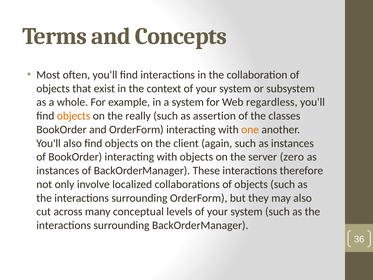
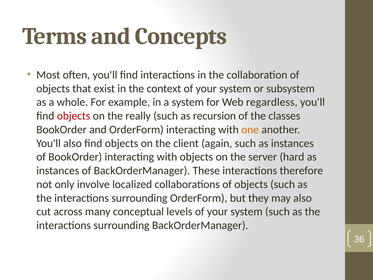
objects colour: orange -> red (74, 116)
assertion: assertion -> recursion (214, 116)
zero: zero -> hard (292, 157)
